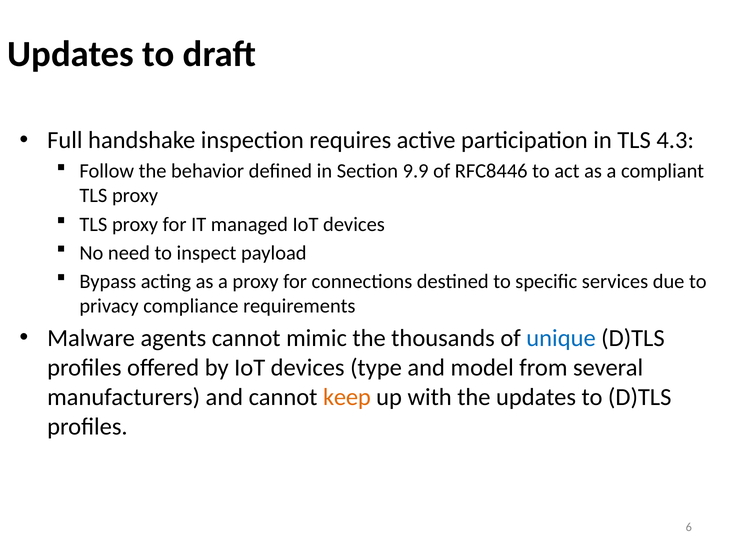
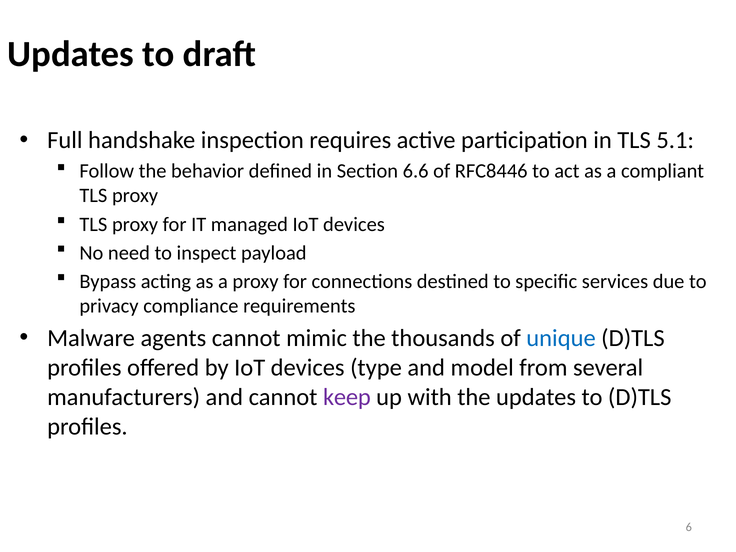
4.3: 4.3 -> 5.1 (675, 140)
9.9: 9.9 -> 6.6 (416, 171)
keep colour: orange -> purple (347, 397)
